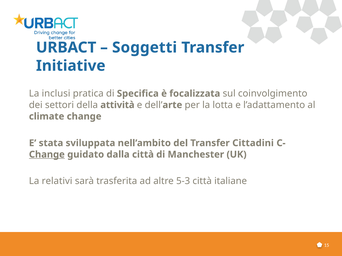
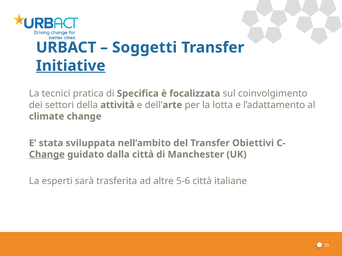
Initiative underline: none -> present (71, 66)
inclusi: inclusi -> tecnici (56, 93)
Cittadini: Cittadini -> Obiettivi (253, 143)
relativi: relativi -> esperti (57, 181)
5-3: 5-3 -> 5-6 (183, 181)
